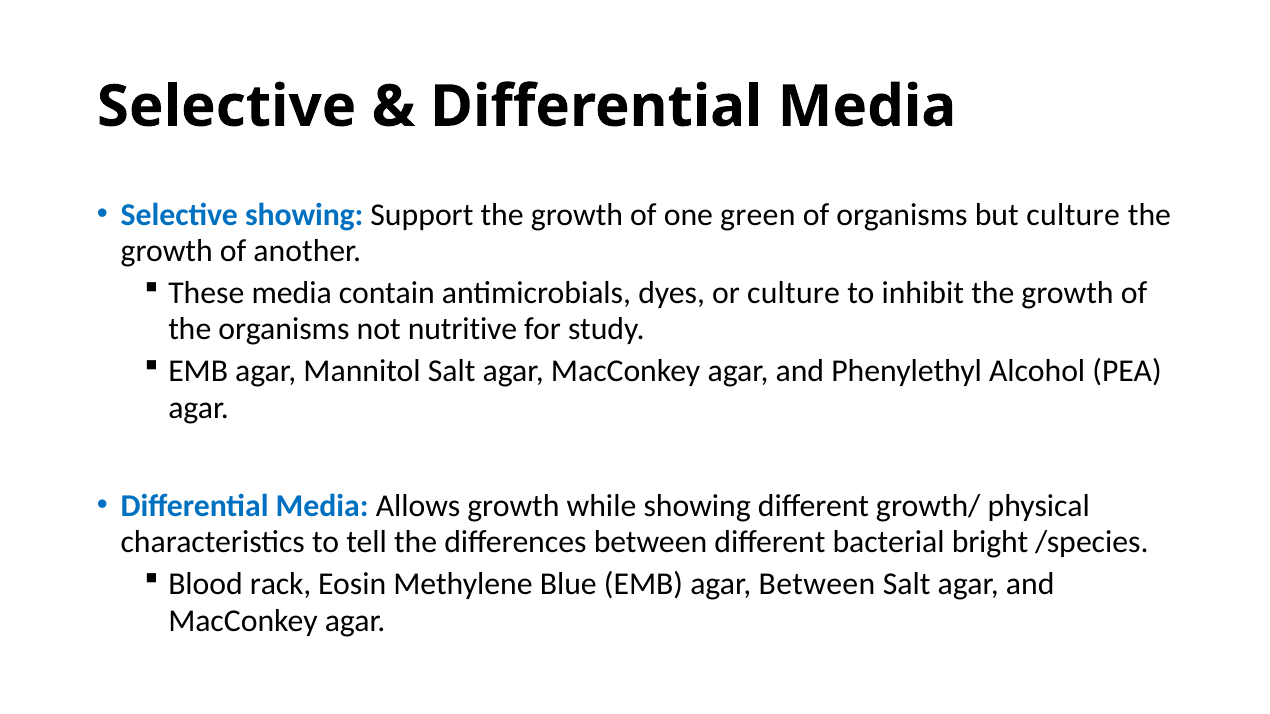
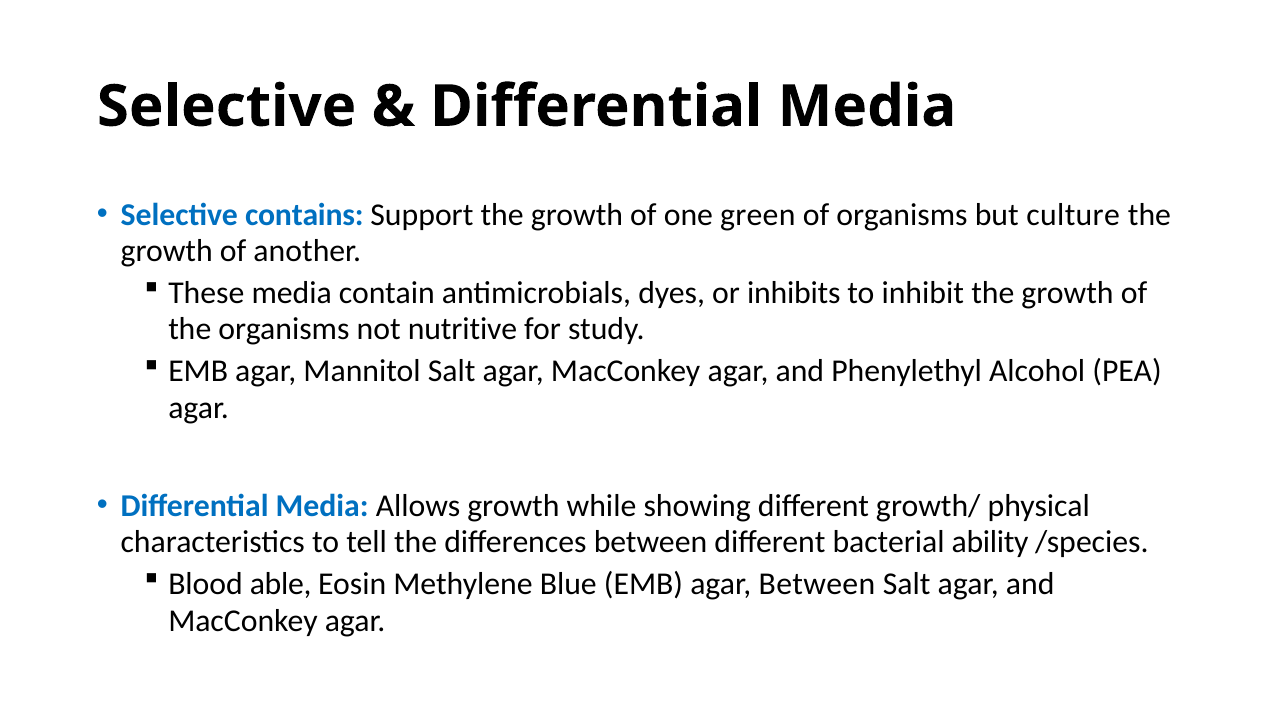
Selective showing: showing -> contains (304, 215)
or culture: culture -> inhibits (794, 293)
bright: bright -> ability (990, 543)
rack: rack -> able (281, 584)
